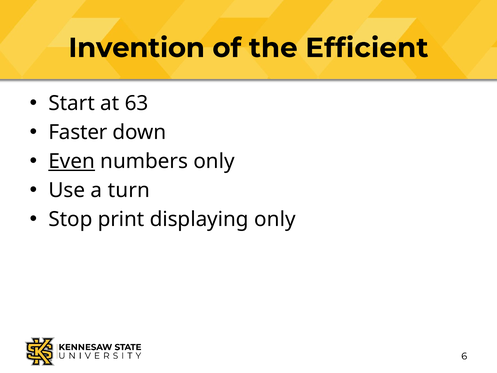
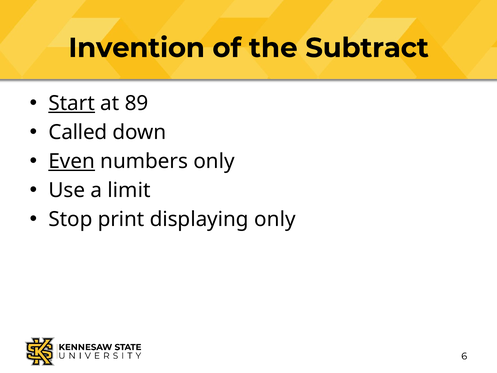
Efficient: Efficient -> Subtract (367, 48)
Start underline: none -> present (72, 103)
63: 63 -> 89 (137, 103)
Faster: Faster -> Called (78, 132)
turn: turn -> limit (129, 190)
